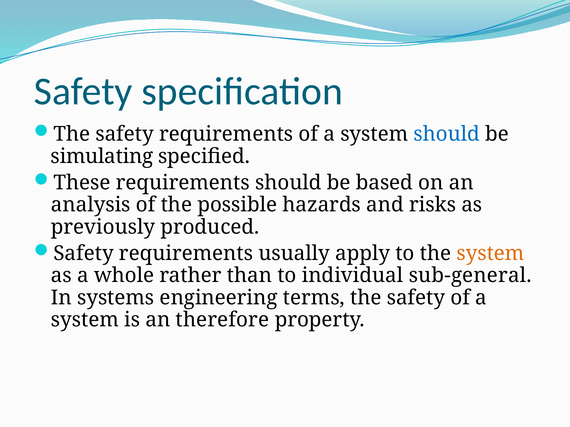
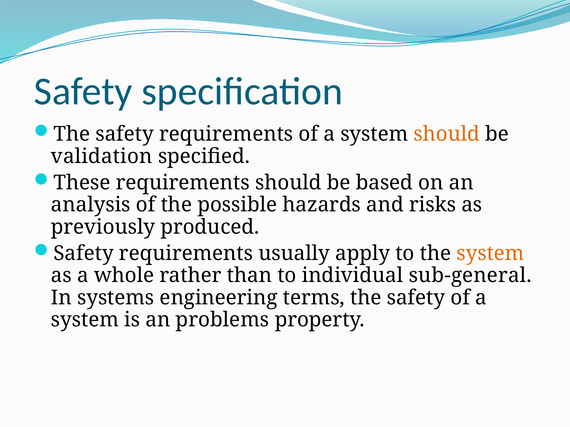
should colour: blue -> orange (447, 134)
simulating: simulating -> validation (102, 156)
therefore: therefore -> problems (222, 320)
